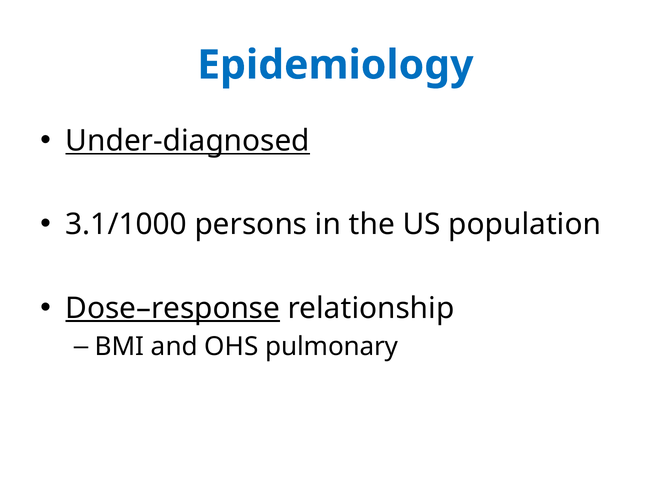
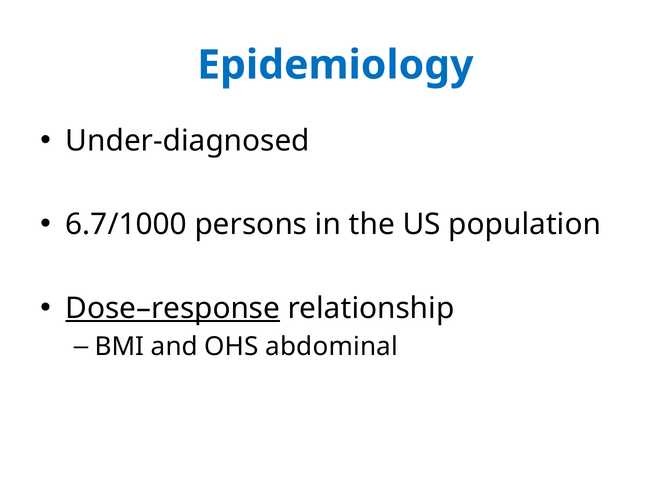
Under-diagnosed underline: present -> none (188, 141)
3.1/1000: 3.1/1000 -> 6.7/1000 (126, 224)
pulmonary: pulmonary -> abdominal (332, 346)
